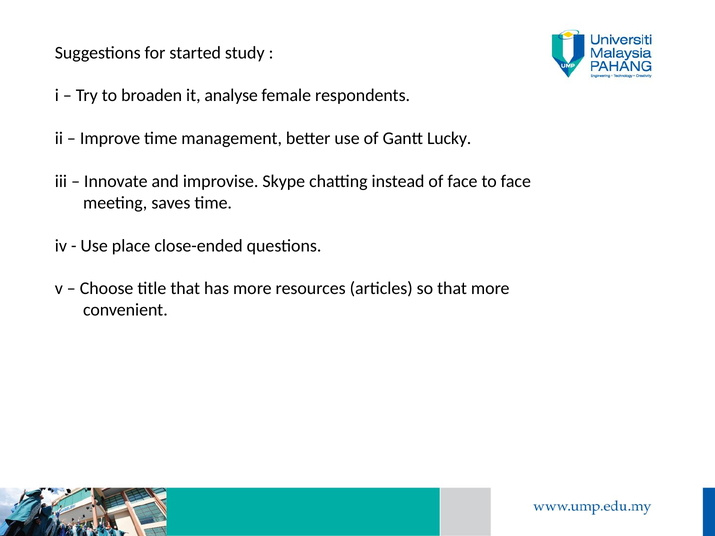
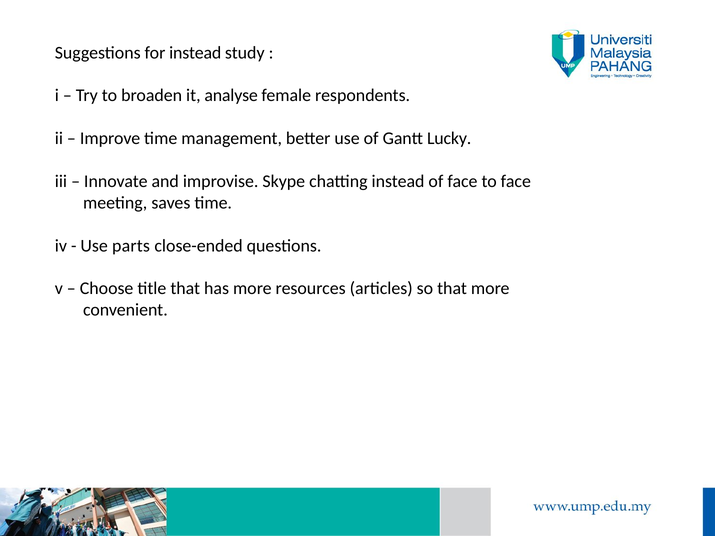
for started: started -> instead (195, 53)
place: place -> parts (131, 246)
